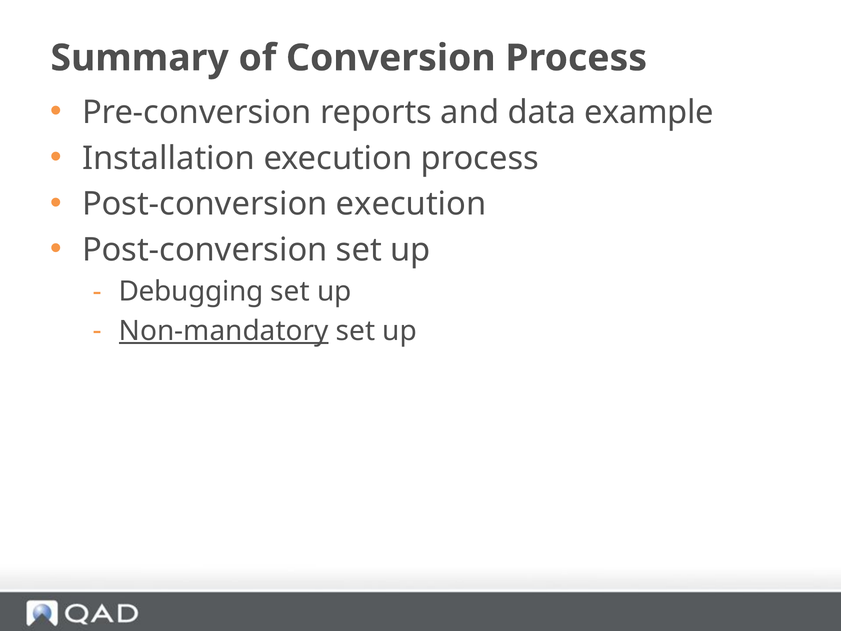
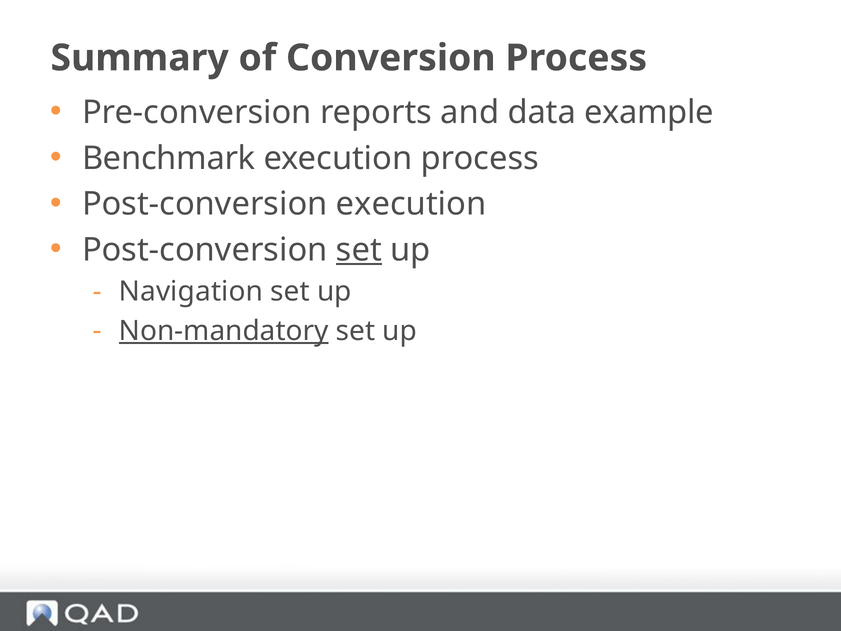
Installation: Installation -> Benchmark (169, 158)
set underline: none -> present (359, 250)
Debugging: Debugging -> Navigation (191, 292)
